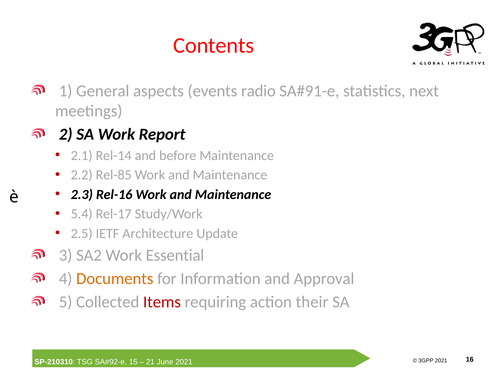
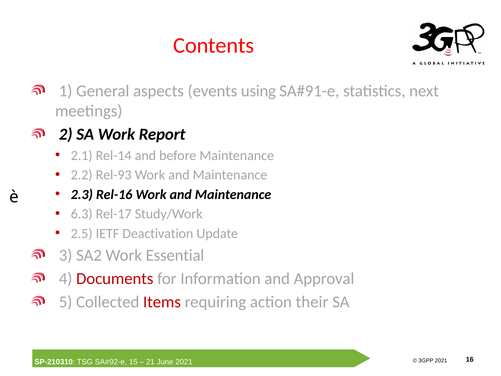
radio: radio -> using (258, 91)
Rel-85: Rel-85 -> Rel-93 (114, 175)
5.4: 5.4 -> 6.3 (82, 214)
Architecture: Architecture -> Deactivation (158, 233)
Documents colour: orange -> red (115, 279)
